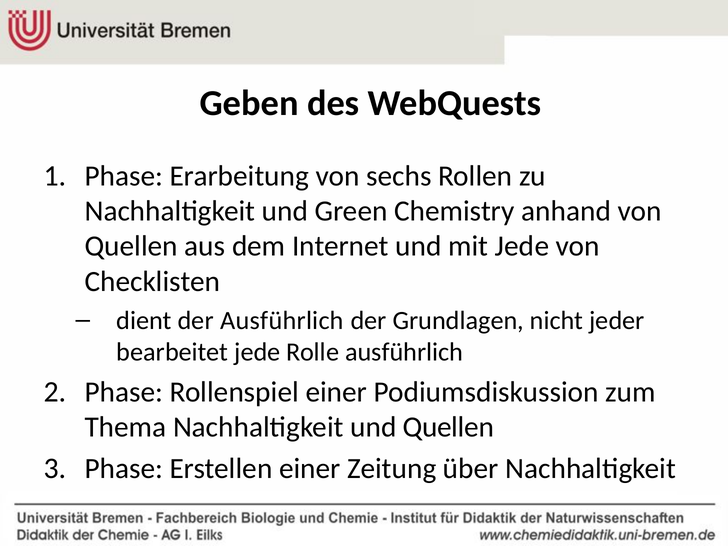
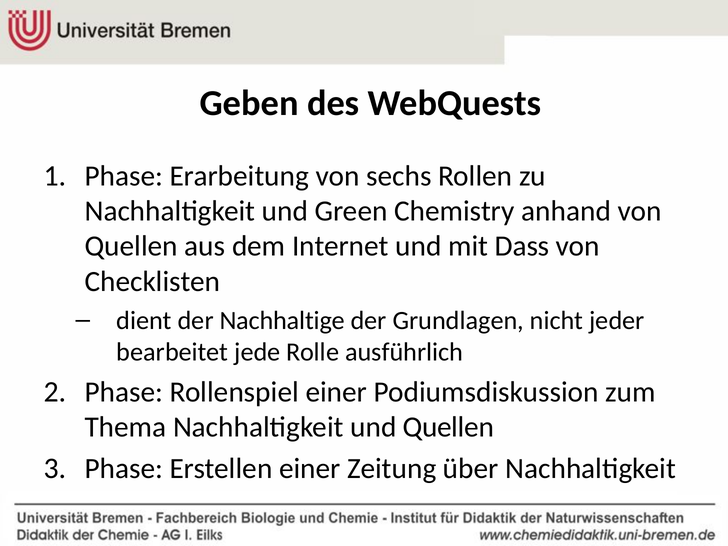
mit Jede: Jede -> Dass (522, 246)
der Ausführlich: Ausführlich -> Nachhaltige (282, 320)
